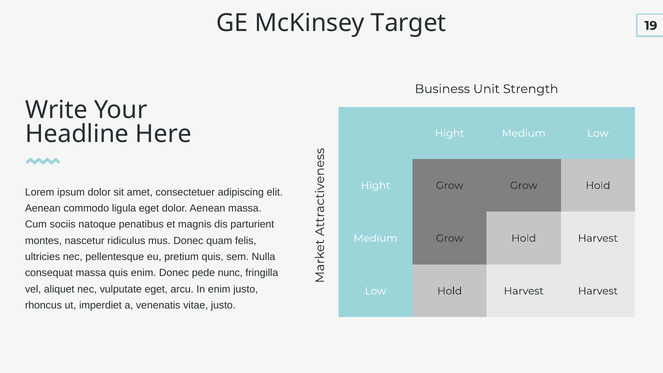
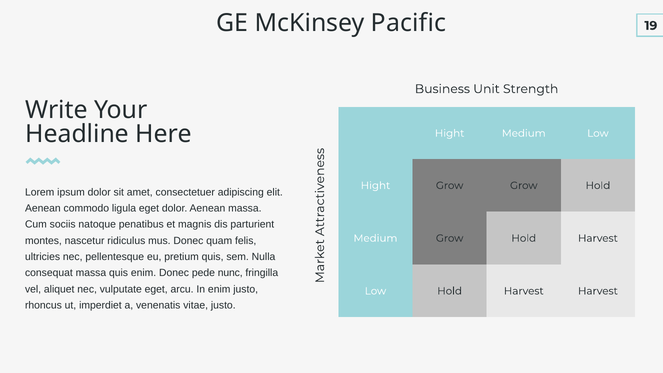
Target: Target -> Pacific (408, 23)
